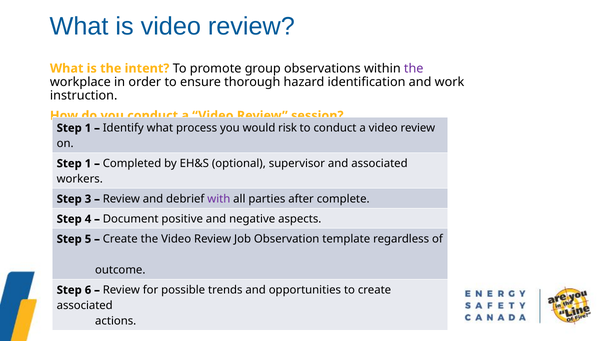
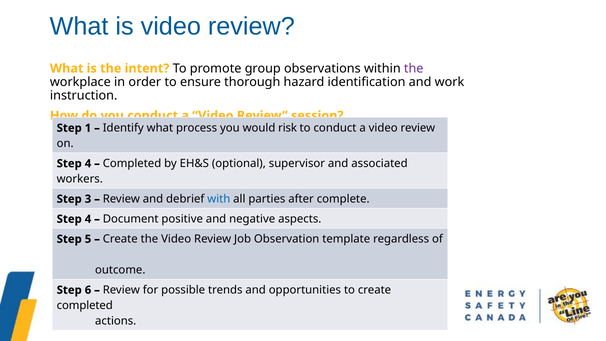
1: 1 -> 4 (88, 163)
with colour: purple -> blue (219, 199)
associated: associated -> completed (85, 305)
